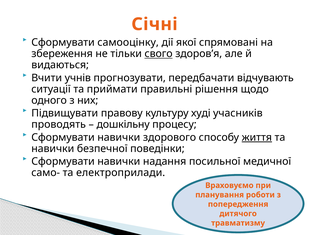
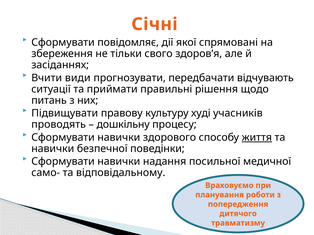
самооцінку: самооцінку -> повідомляє (128, 43)
свого underline: present -> none (159, 54)
видаються: видаються -> засіданнях (60, 65)
учнів: учнів -> види (78, 78)
одного: одного -> питань (49, 101)
електроприлади: електроприлади -> відповідальному (121, 173)
